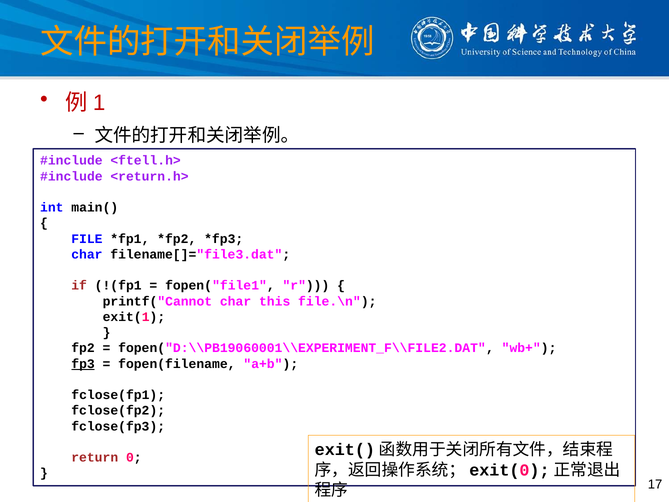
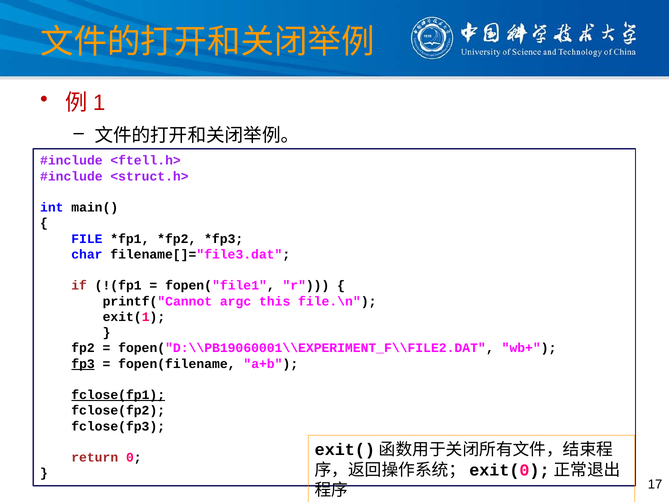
<return.h>: <return.h> -> <struct.h> (149, 176)
printf("Cannot char: char -> argc (236, 301)
fclose(fp1 underline: none -> present (118, 395)
